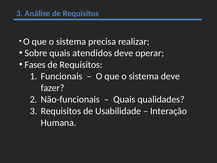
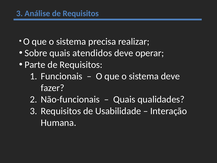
Fases: Fases -> Parte (35, 65)
